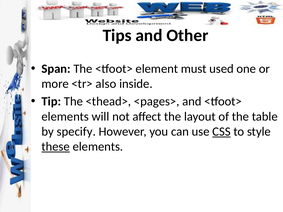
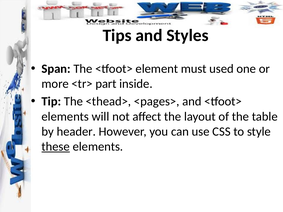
Other: Other -> Styles (187, 35)
also: also -> part (106, 84)
specify: specify -> header (76, 132)
CSS underline: present -> none (221, 132)
